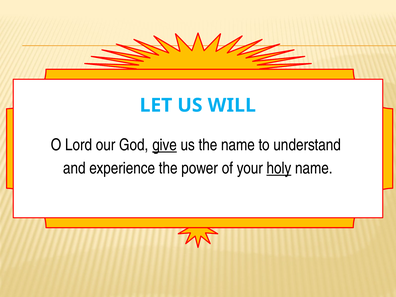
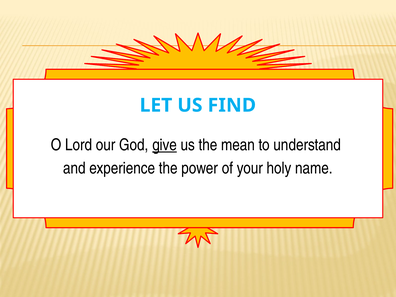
WILL: WILL -> FIND (232, 105)
the name: name -> mean (238, 145)
holy underline: present -> none (279, 168)
